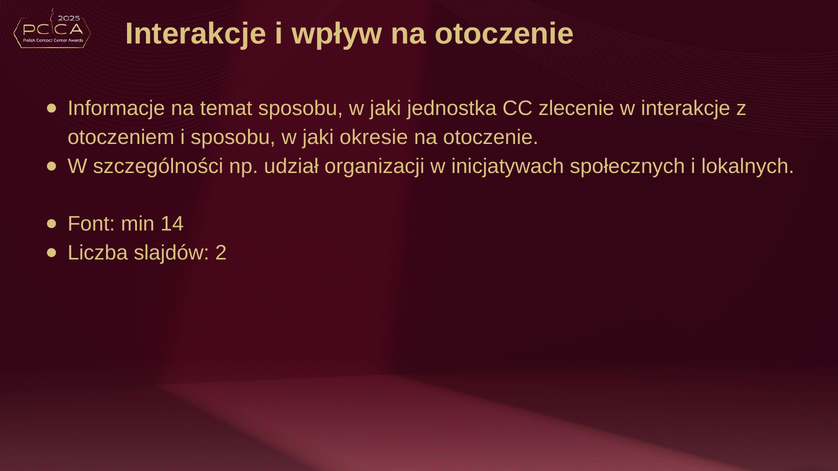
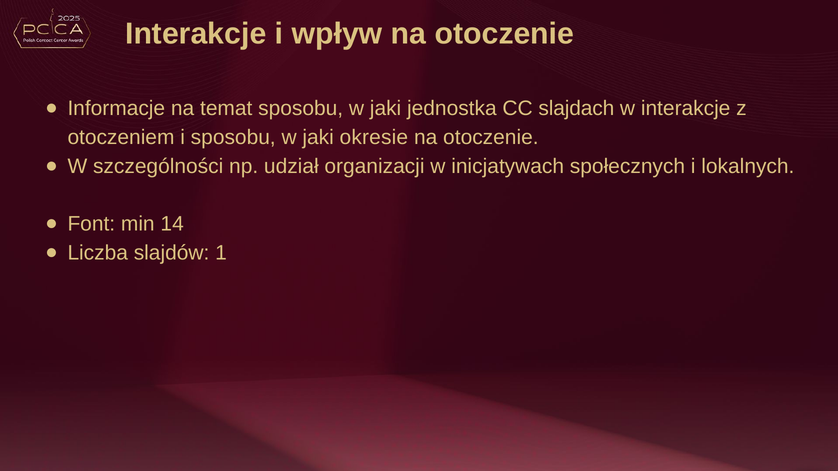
zlecenie: zlecenie -> slajdach (576, 109)
2: 2 -> 1 (221, 253)
